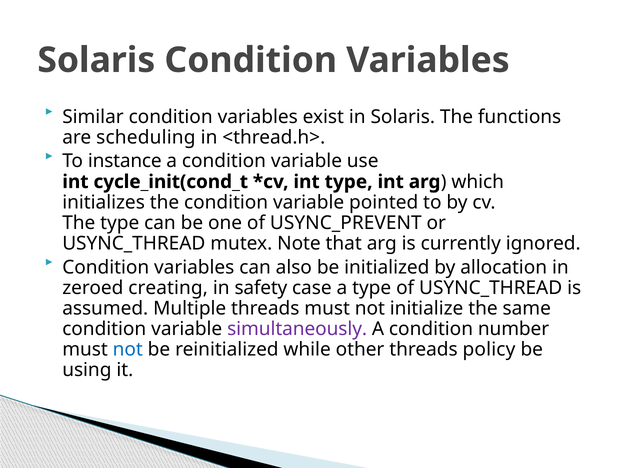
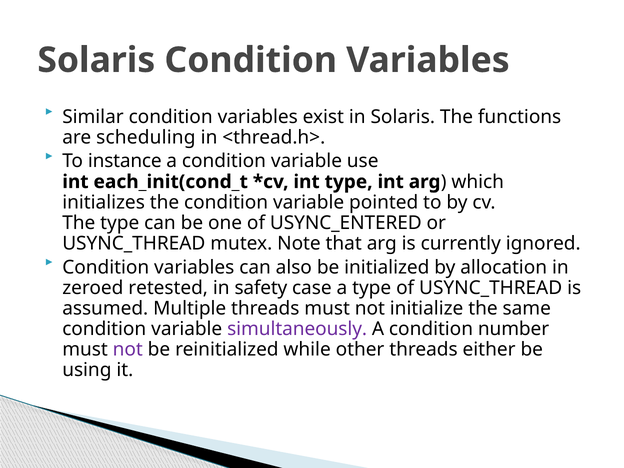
cycle_init(cond_t: cycle_init(cond_t -> each_init(cond_t (171, 182)
USYNC_PREVENT: USYNC_PREVENT -> USYNC_ENTERED (346, 223)
creating: creating -> retested (168, 288)
not colour: blue -> purple (128, 350)
policy: policy -> either (489, 350)
